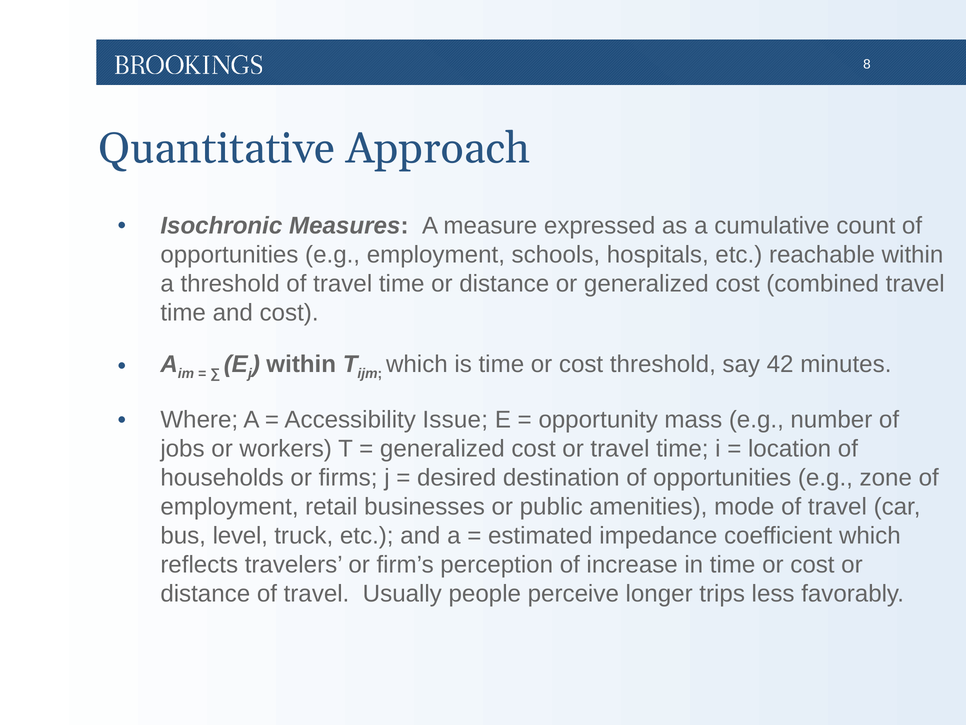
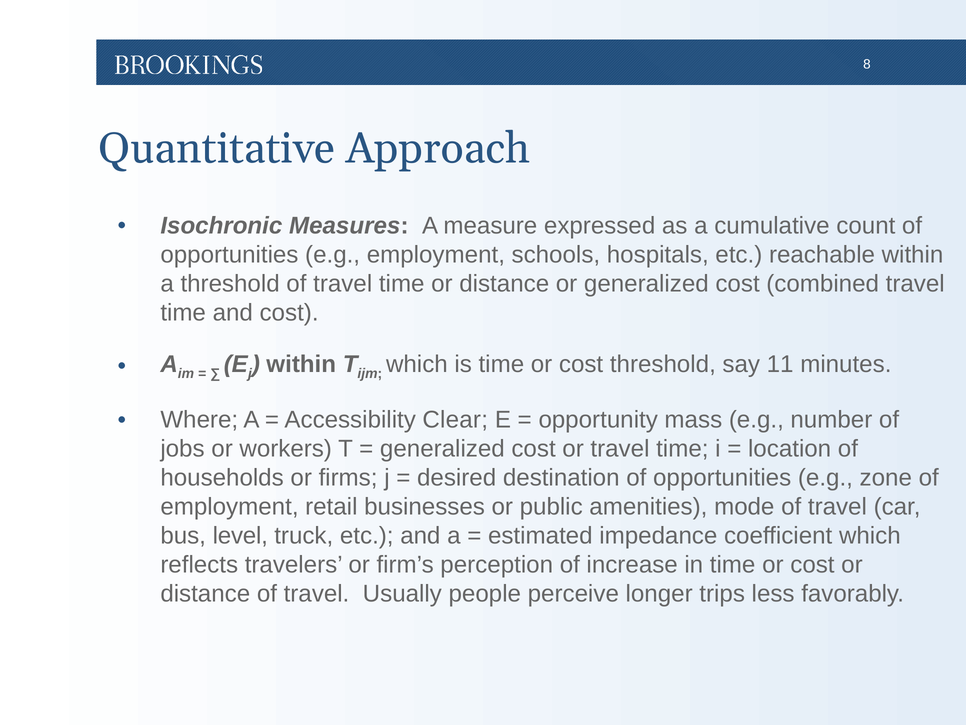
42: 42 -> 11 (780, 364)
Issue: Issue -> Clear (455, 420)
